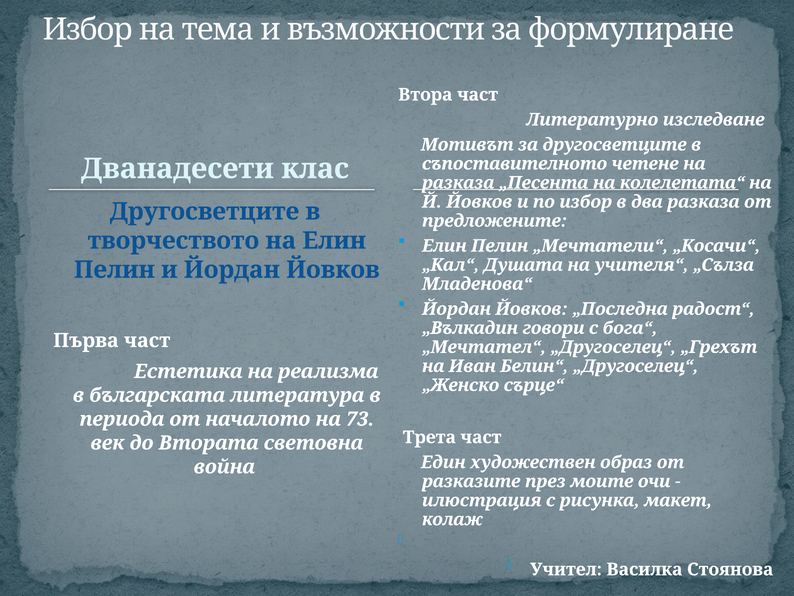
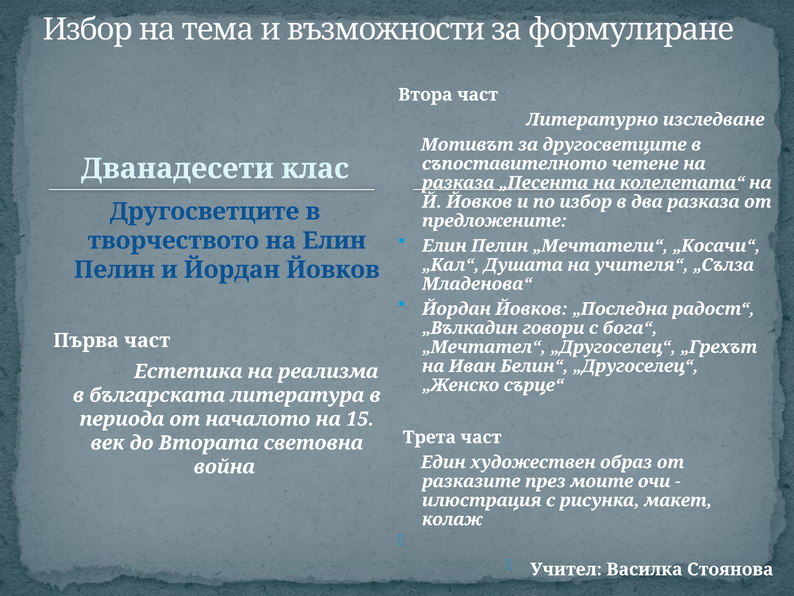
73: 73 -> 15 (360, 419)
